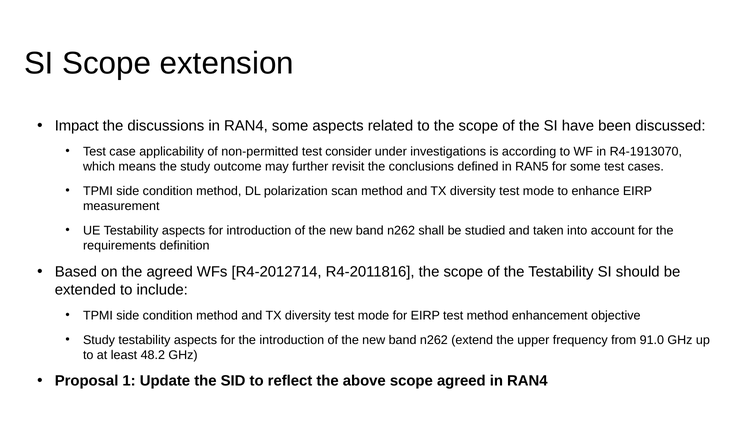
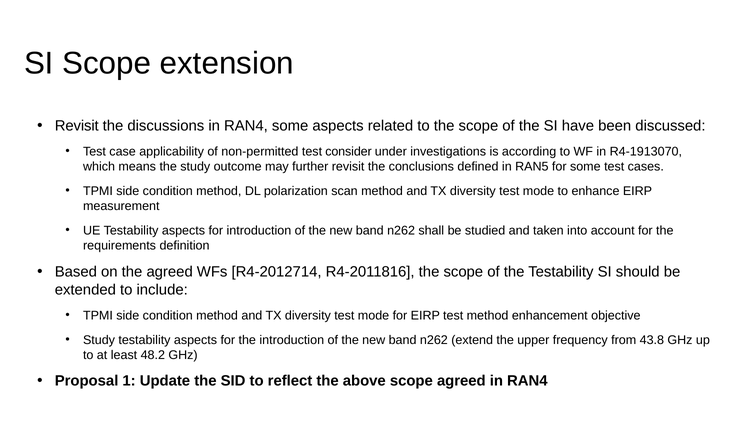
Impact: Impact -> Revisit (77, 126)
91.0: 91.0 -> 43.8 (652, 340)
